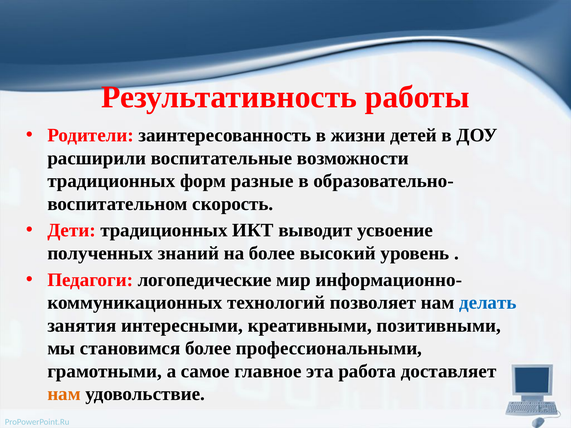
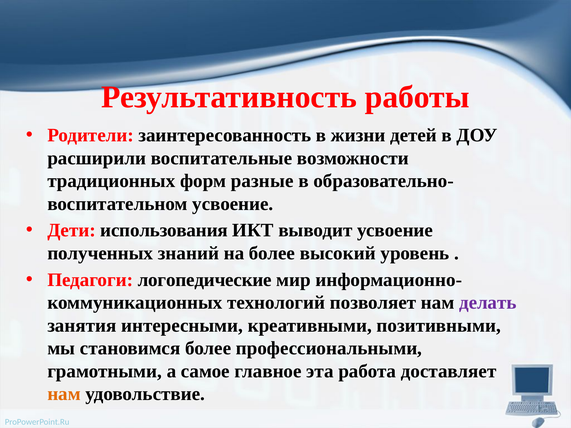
скорость: скорость -> усвоение (233, 204)
Дети традиционных: традиционных -> использования (164, 230)
делать colour: blue -> purple (488, 303)
